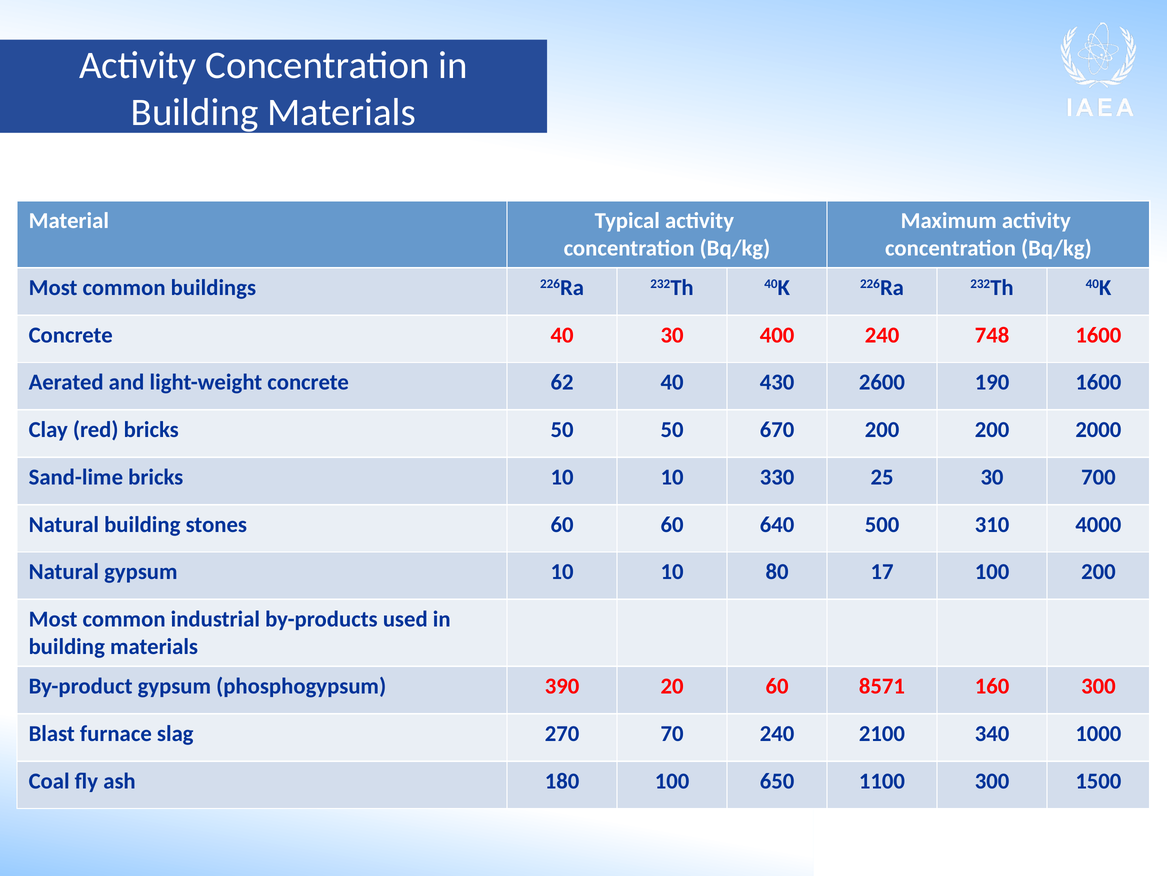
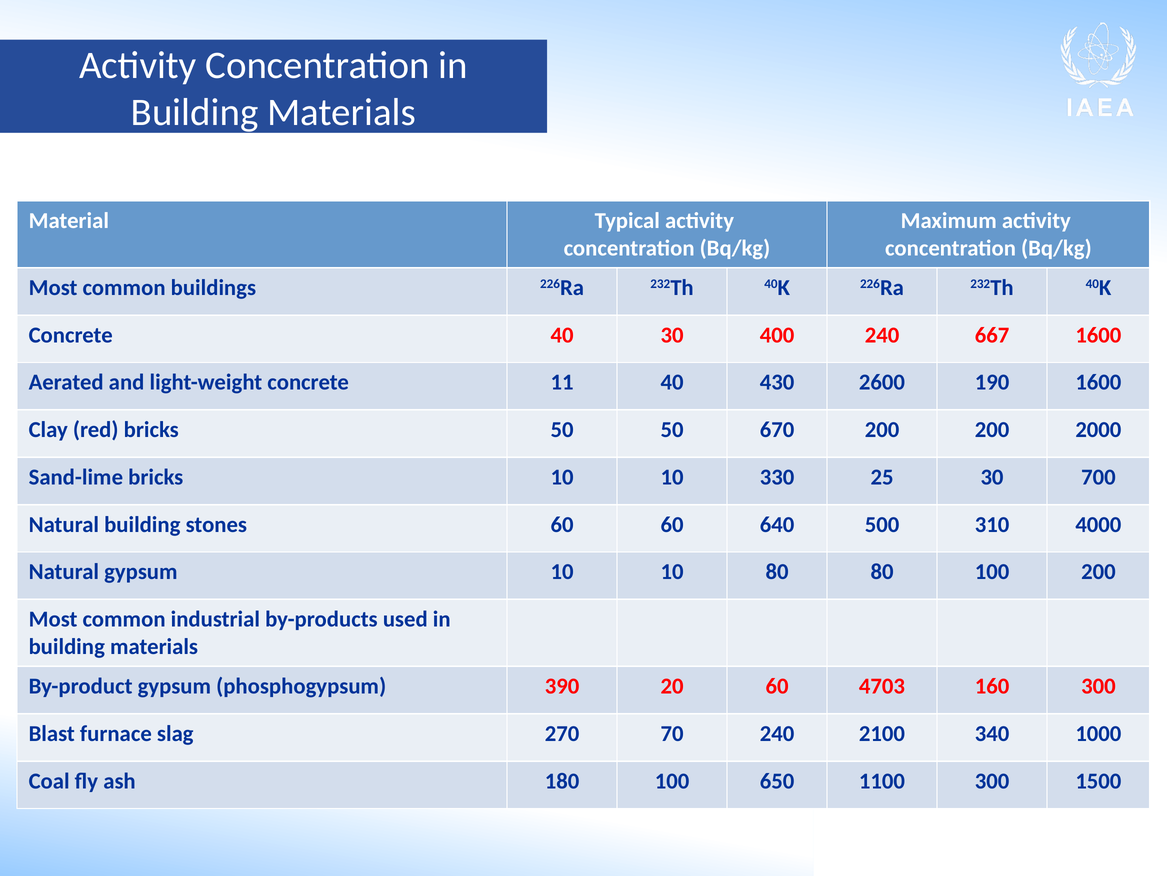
748: 748 -> 667 (992, 335)
62: 62 -> 11 (562, 382)
80 17: 17 -> 80 (882, 571)
8571: 8571 -> 4703 (882, 686)
